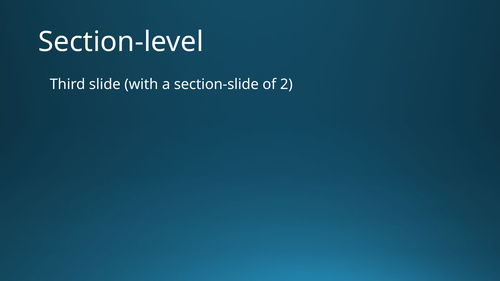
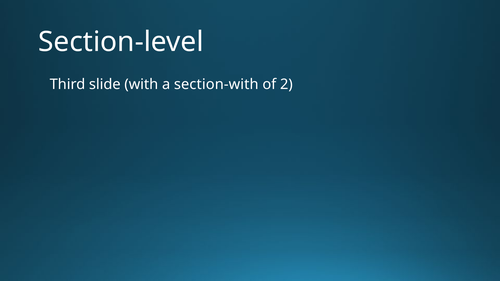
section-slide: section-slide -> section-with (216, 85)
